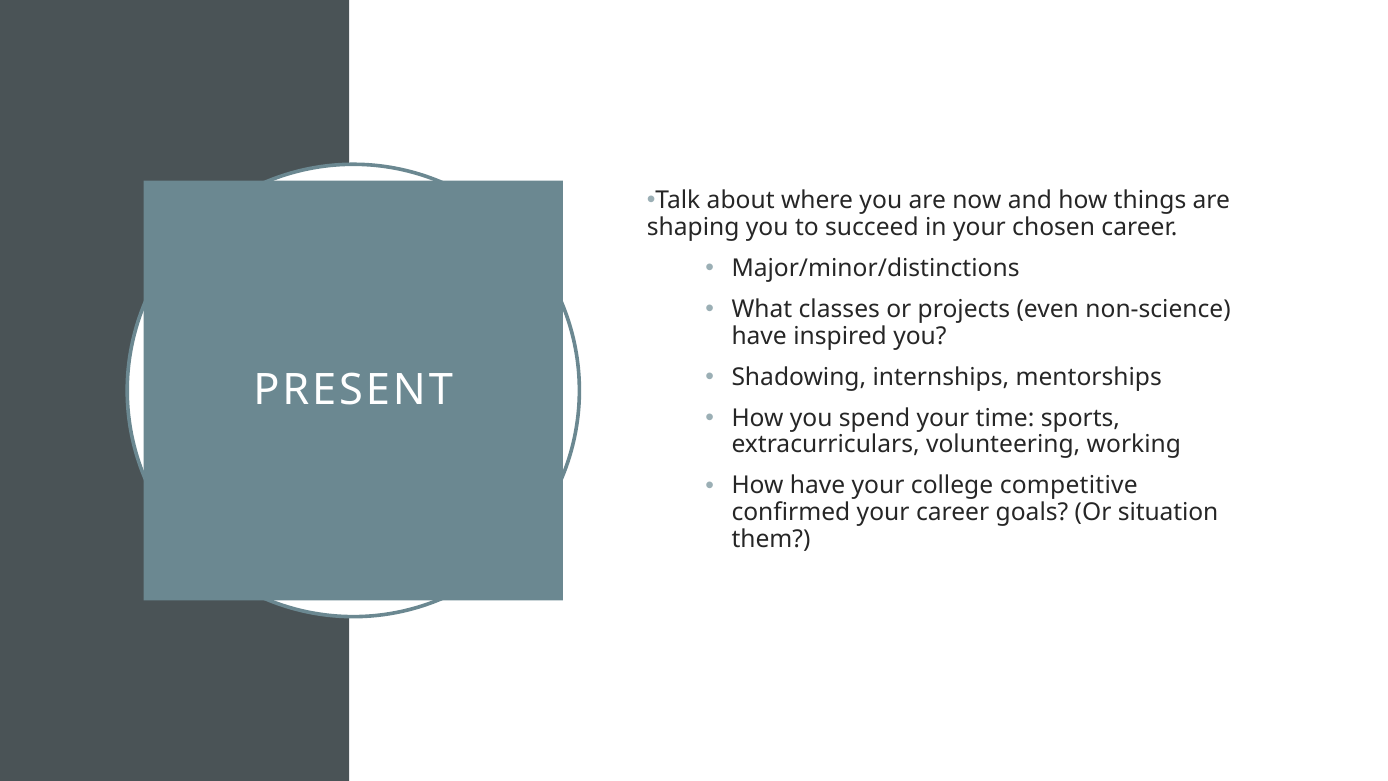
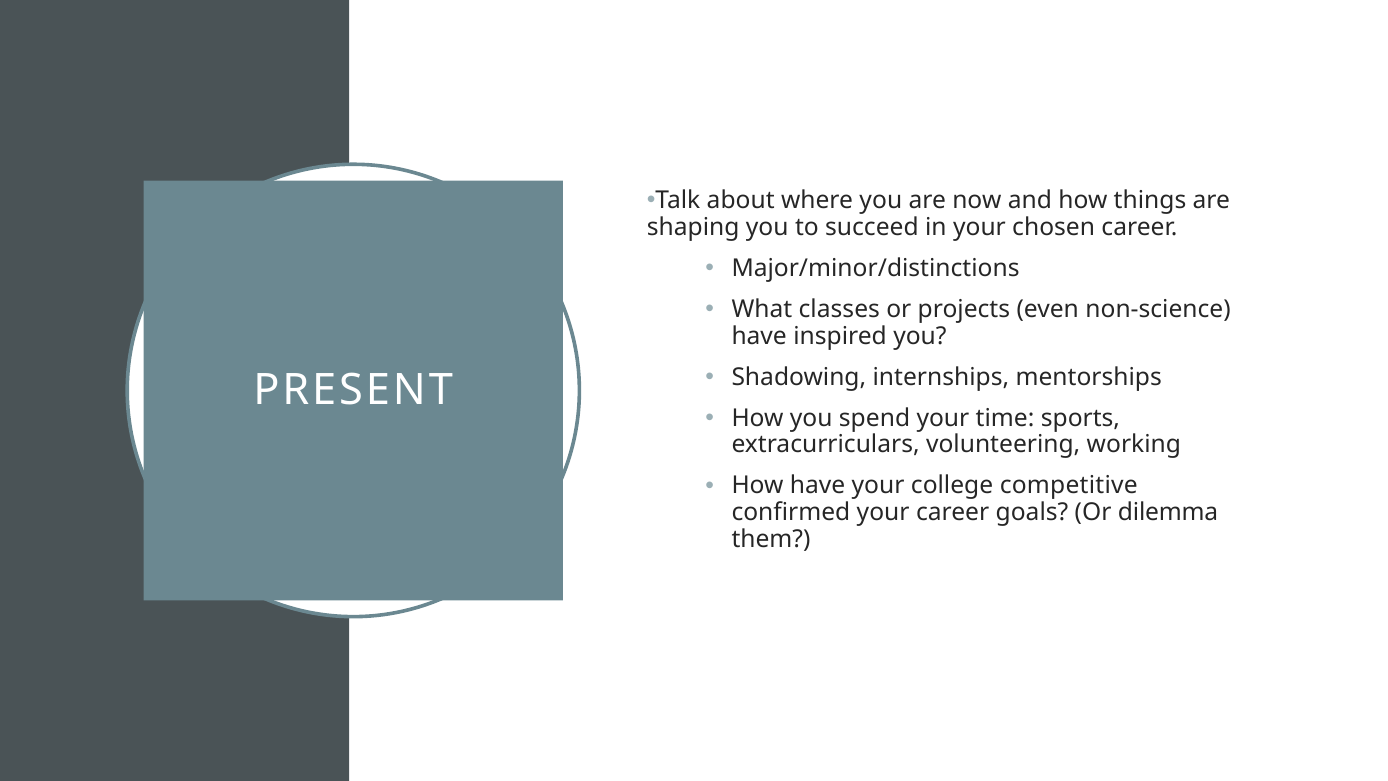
situation: situation -> dilemma (1168, 512)
